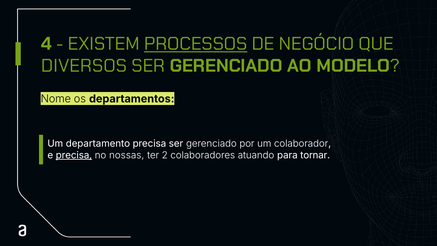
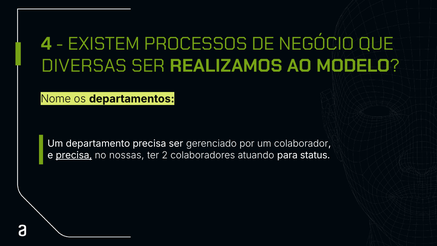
PROCESSOS underline: present -> none (196, 44)
DIVERSOS: DIVERSOS -> DIVERSAS (84, 66)
GERENCIADO: GERENCIADO -> REALIZAMOS (226, 66)
tornar: tornar -> status (315, 155)
